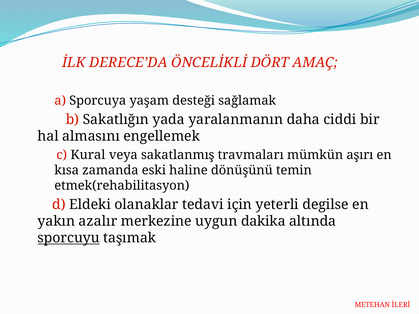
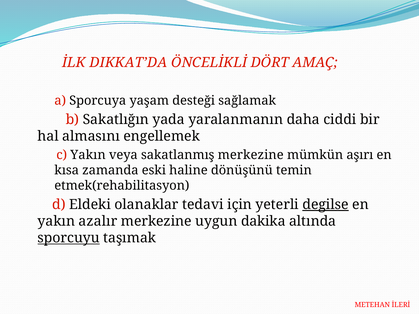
DERECE’DA: DERECE’DA -> DIKKAT’DA (128, 63)
c Kural: Kural -> Yakın (88, 155)
sakatlanmış travmaları: travmaları -> merkezine (251, 155)
degilse underline: none -> present (325, 205)
